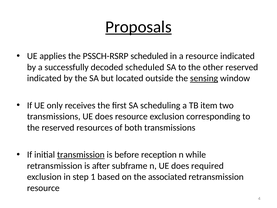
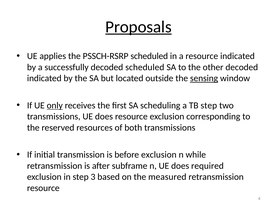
other reserved: reserved -> decoded (242, 67)
only underline: none -> present (55, 105)
TB item: item -> step (209, 105)
transmission underline: present -> none (81, 155)
before reception: reception -> exclusion (159, 155)
1: 1 -> 3 (93, 177)
associated: associated -> measured (167, 177)
